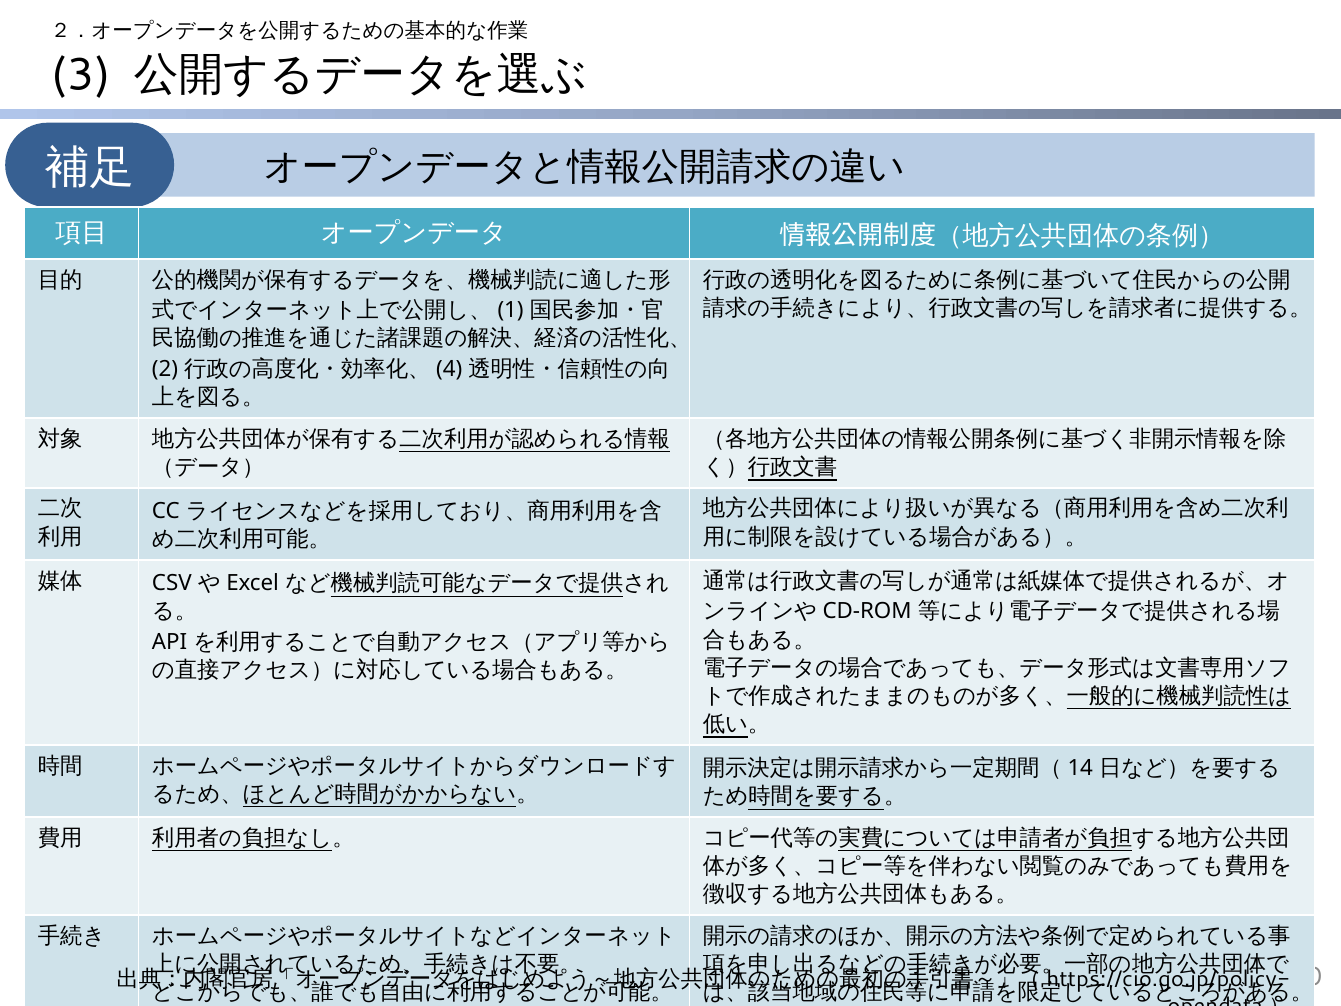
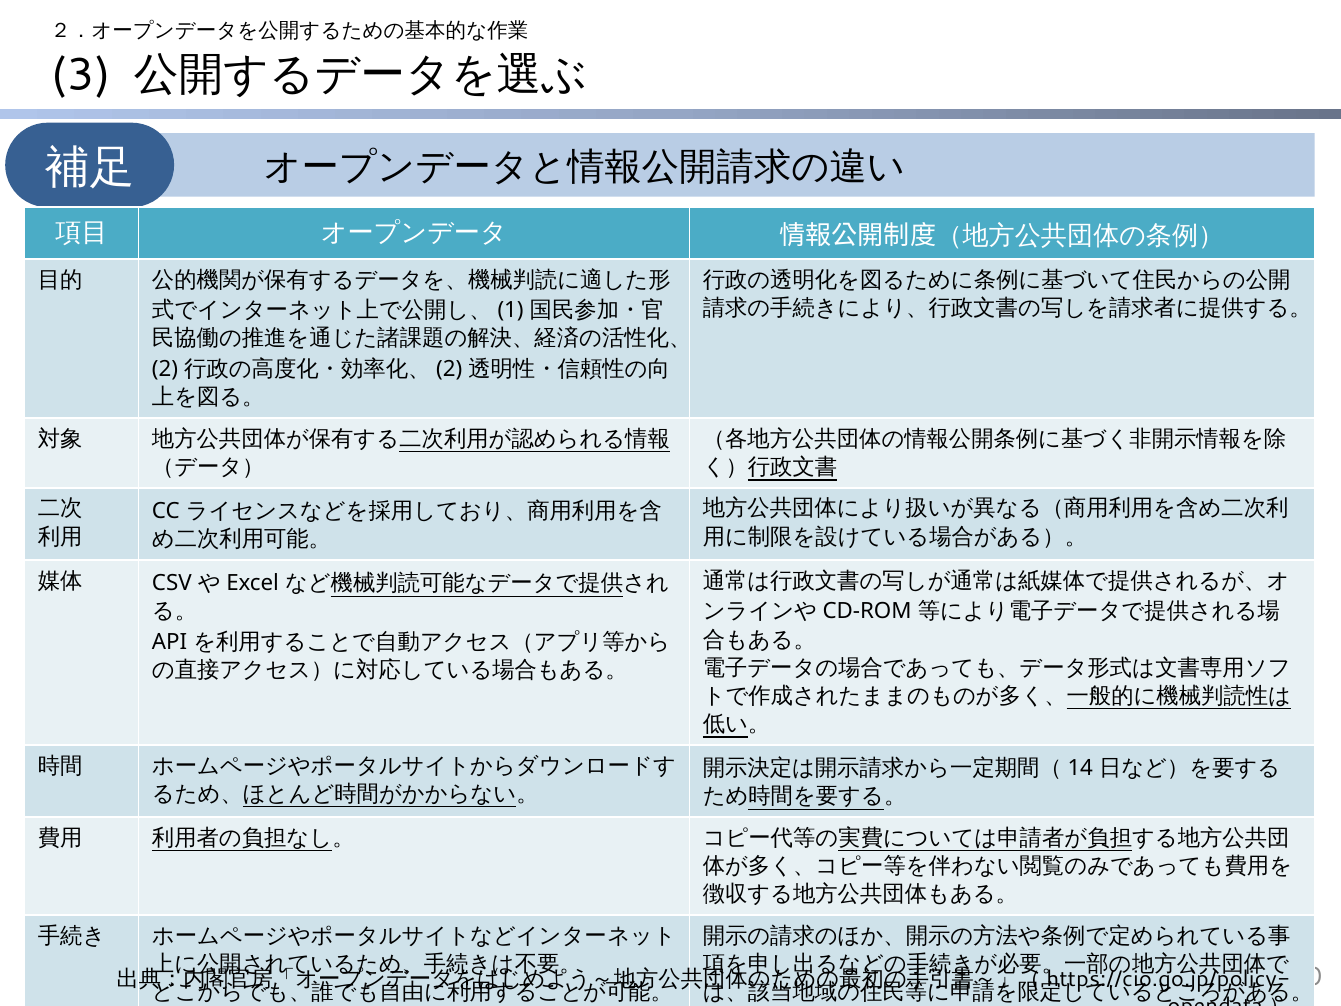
4: 4 -> 2 (449, 369)
